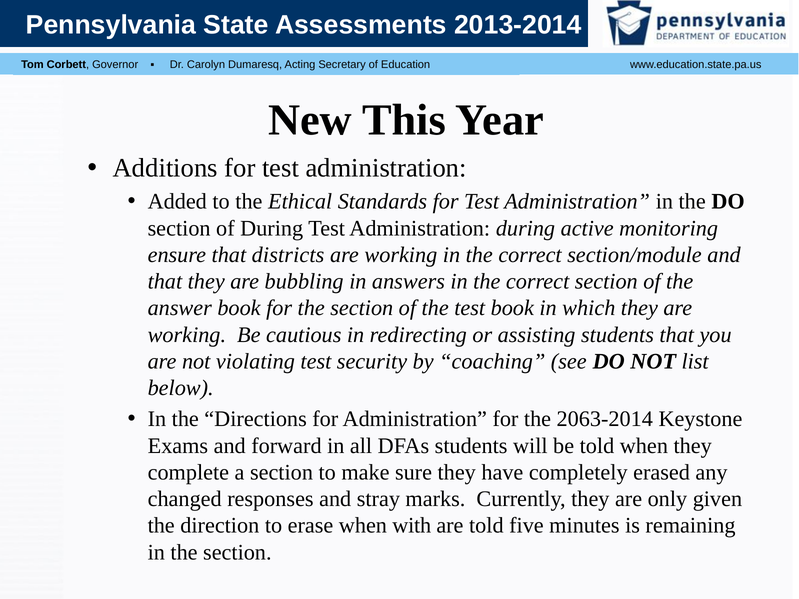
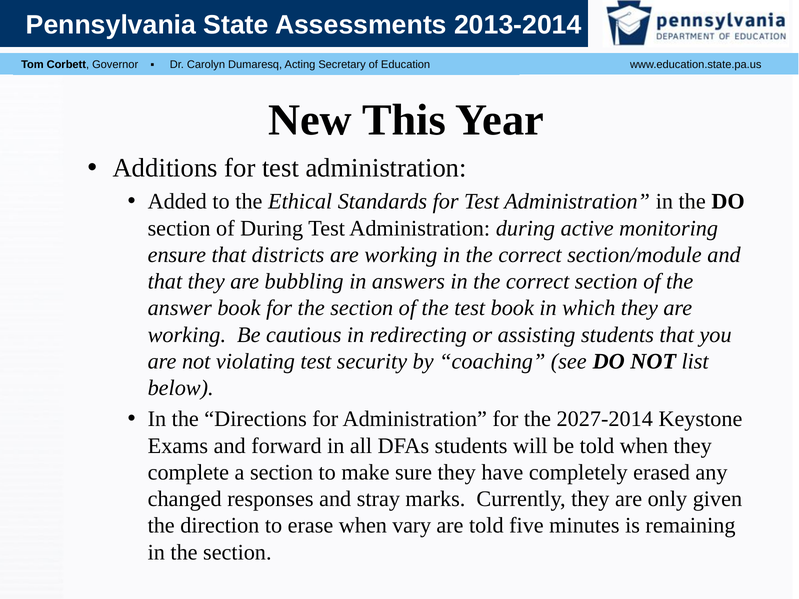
2063-2014: 2063-2014 -> 2027-2014 (605, 419)
with: with -> vary (412, 526)
